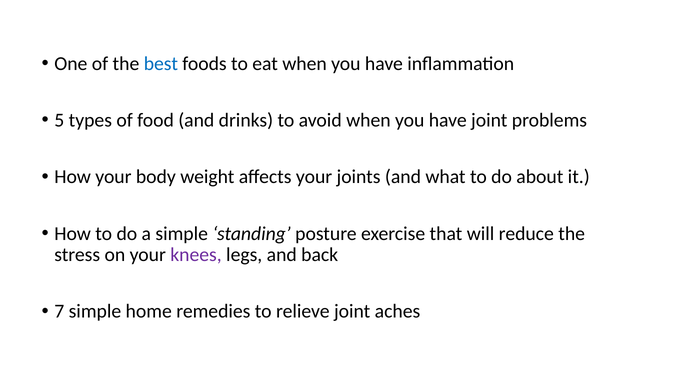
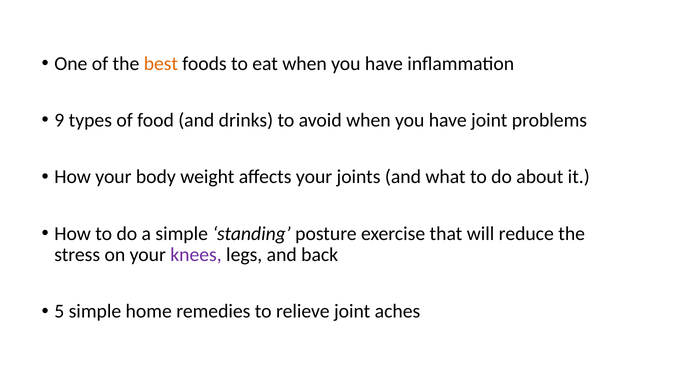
best colour: blue -> orange (161, 64)
5: 5 -> 9 (59, 120)
7: 7 -> 5 (59, 311)
